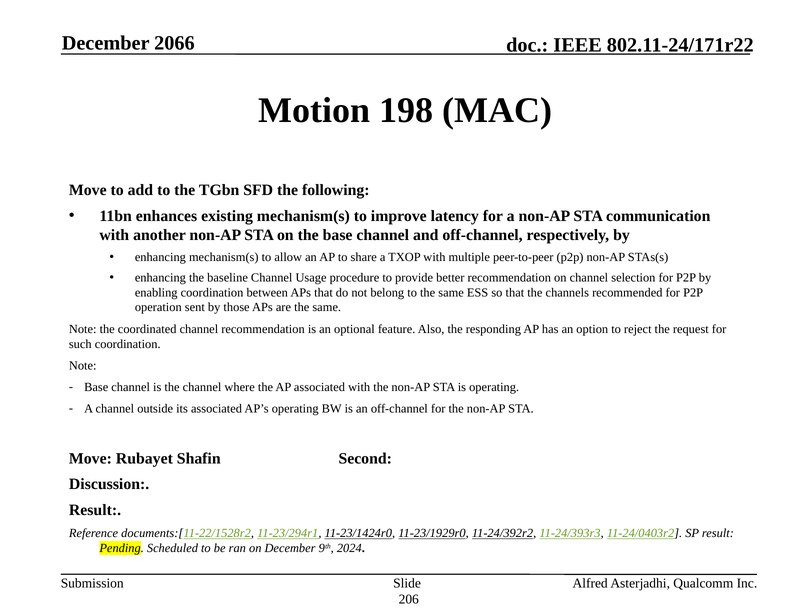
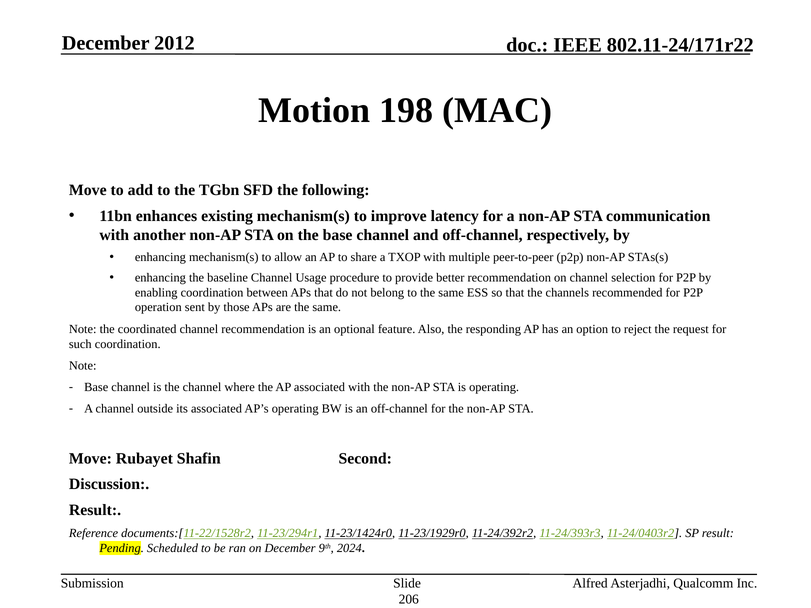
2066: 2066 -> 2012 (174, 43)
